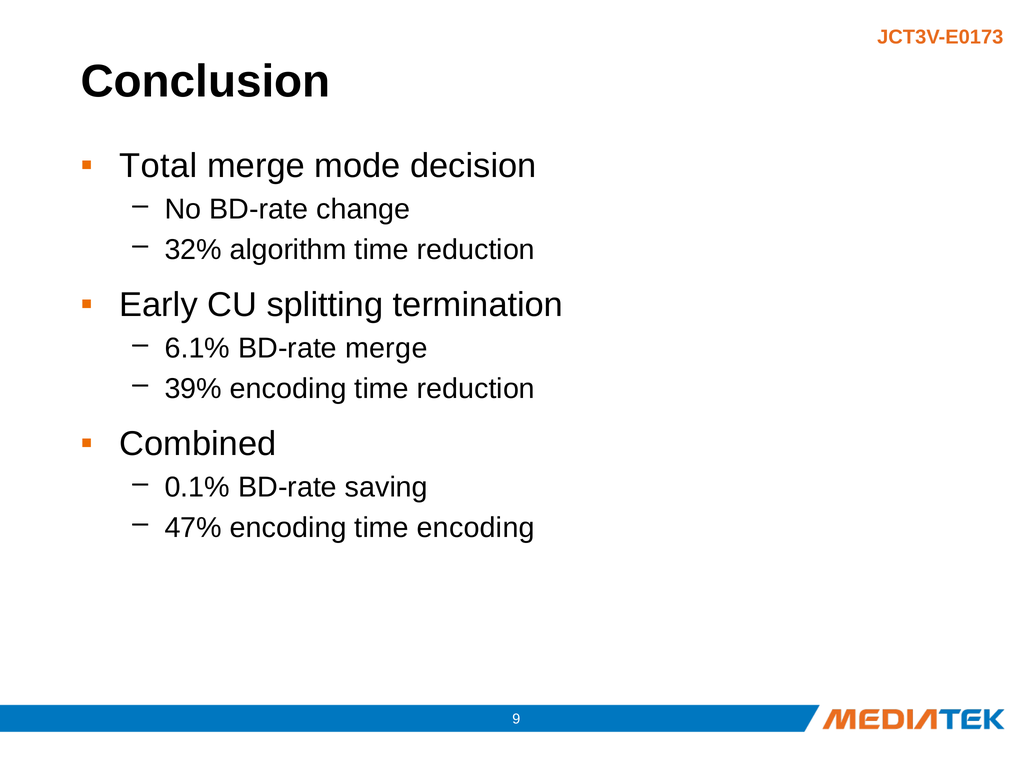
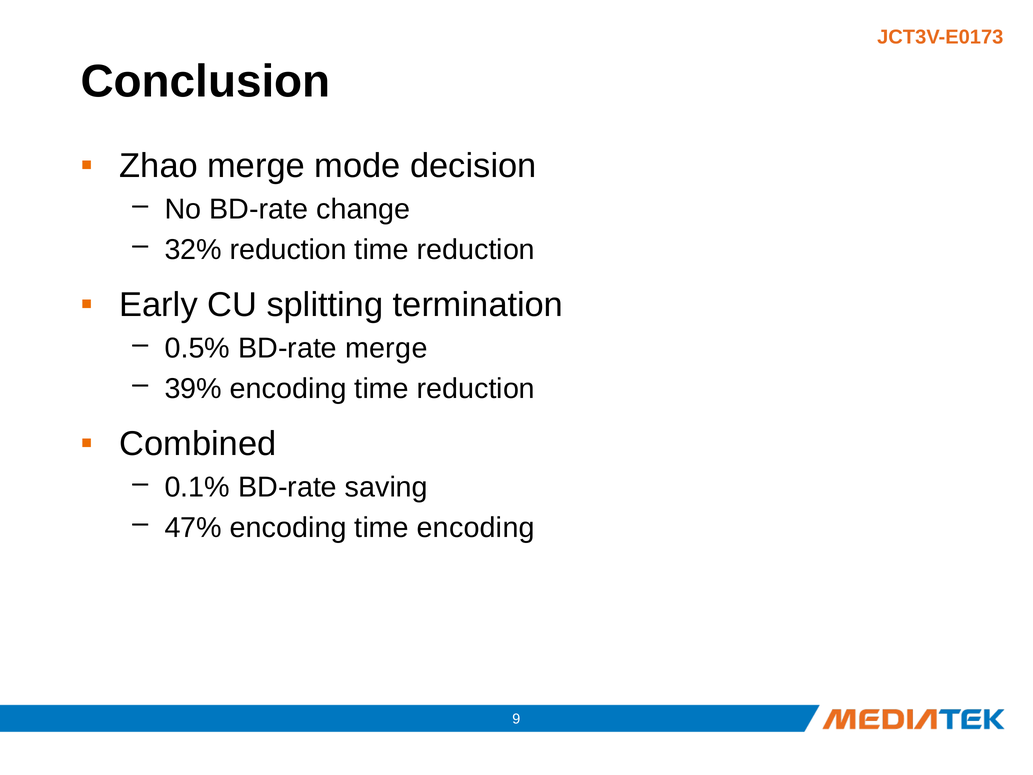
Total: Total -> Zhao (159, 166)
32% algorithm: algorithm -> reduction (288, 249)
6.1%: 6.1% -> 0.5% (197, 348)
